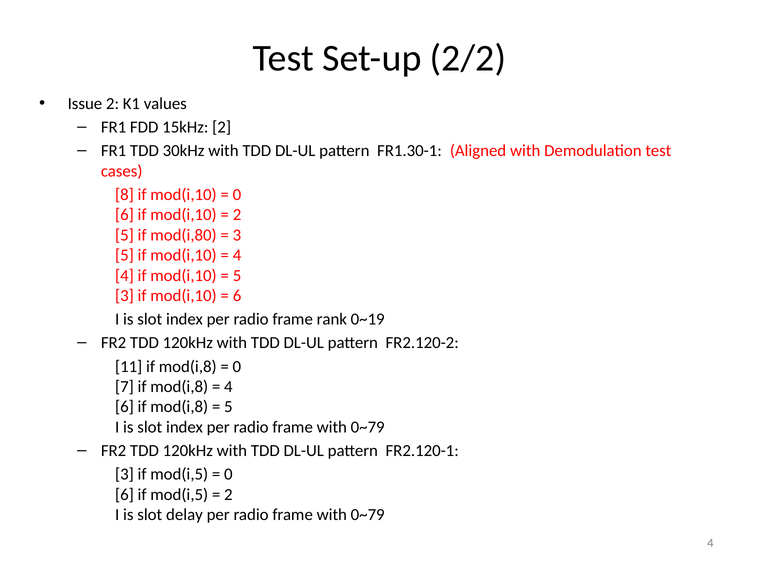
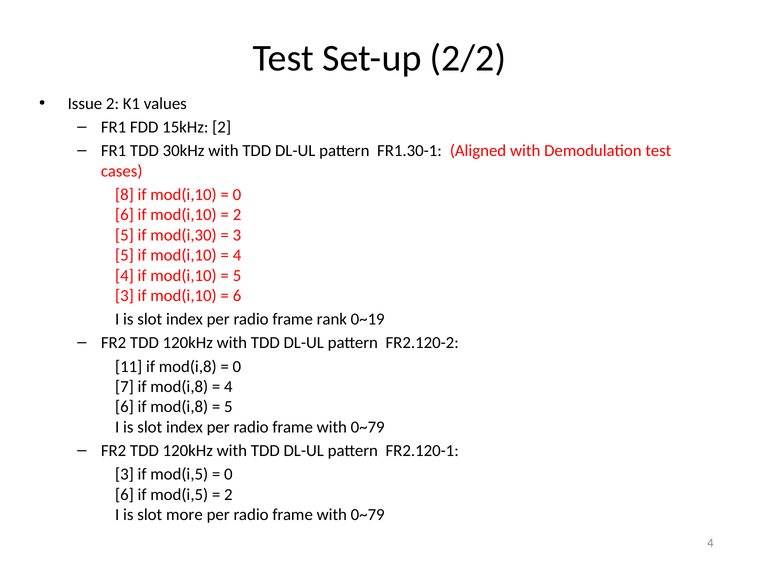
mod(i,80: mod(i,80 -> mod(i,30 (184, 235)
delay: delay -> more (184, 515)
